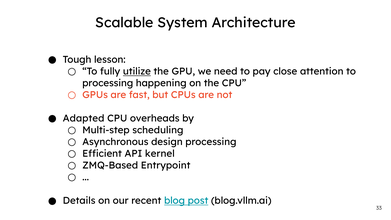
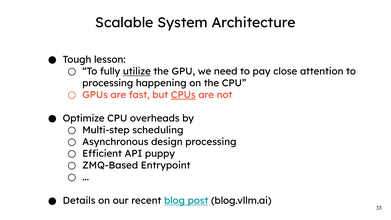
CPUs underline: none -> present (183, 95)
Adapted: Adapted -> Optimize (84, 118)
kernel: kernel -> puppy (160, 154)
